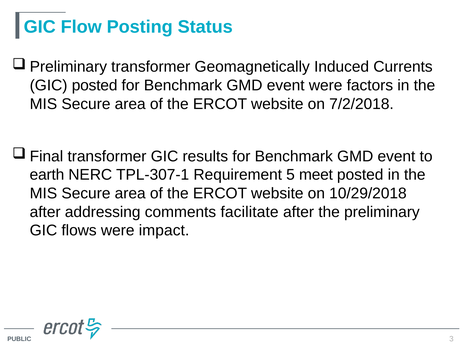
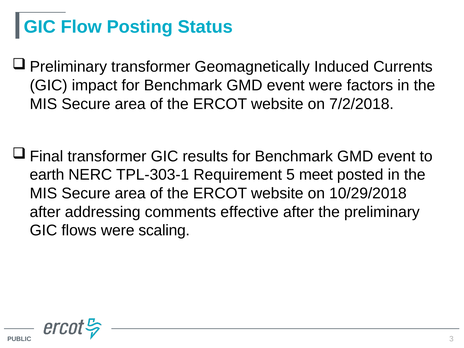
GIC posted: posted -> impact (95, 85)
TPL-307-1: TPL-307-1 -> TPL-303-1 (153, 175)
facilitate: facilitate -> effective (250, 212)
impact: impact -> scaling (164, 230)
